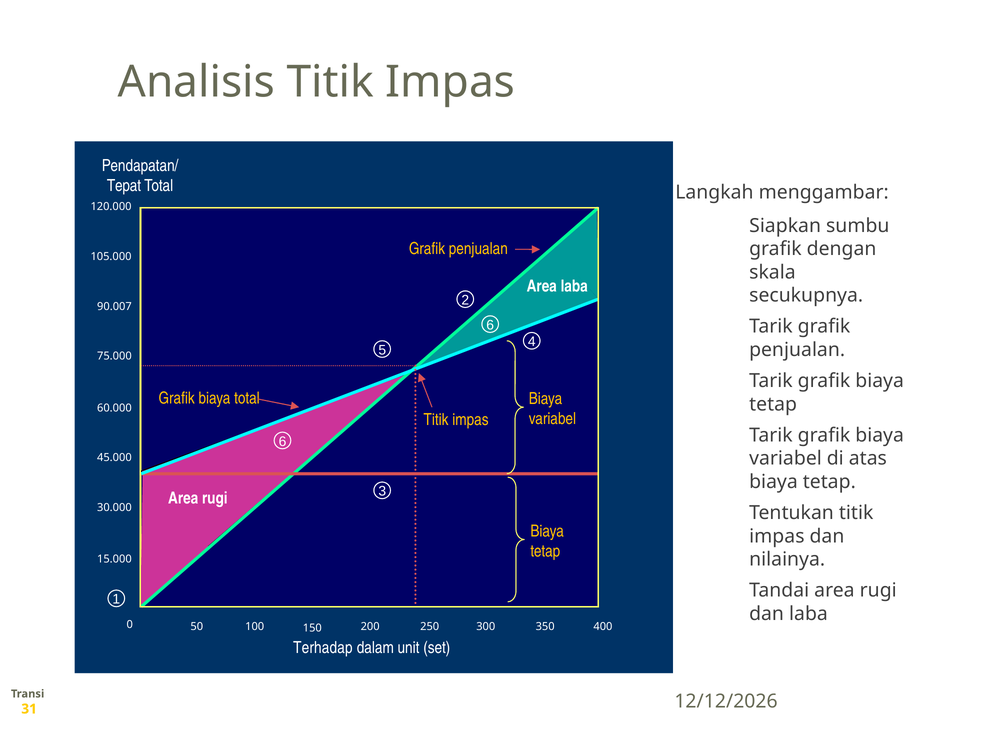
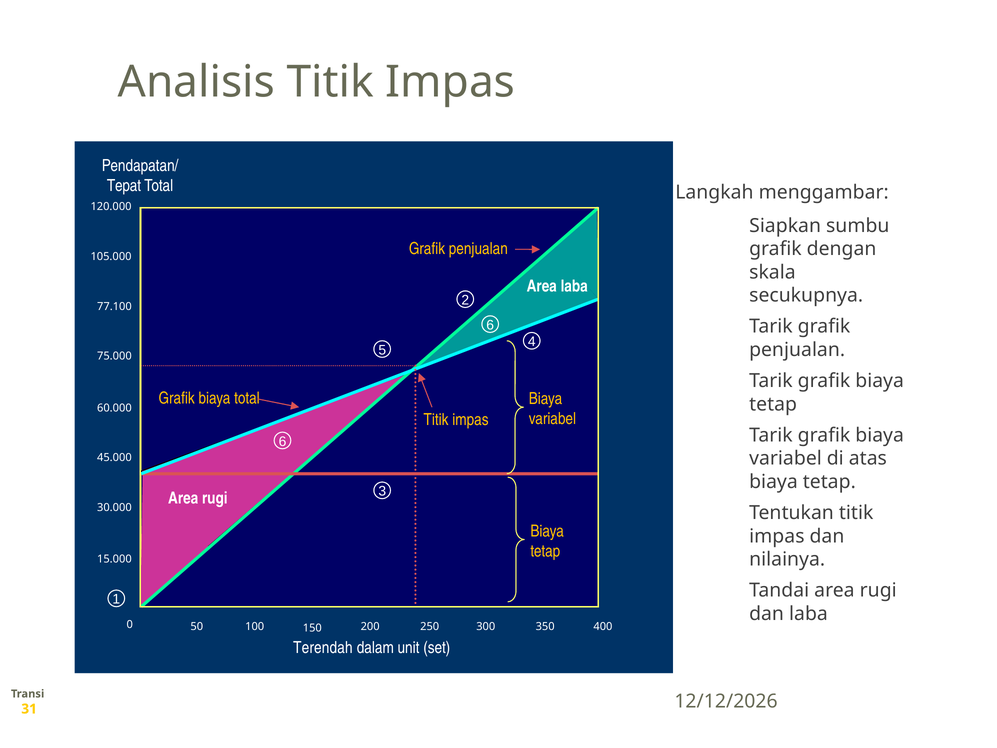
90.007: 90.007 -> 77.100 (114, 306)
Terhadap: Terhadap -> Terendah (323, 647)
